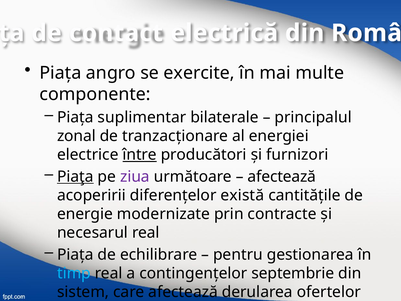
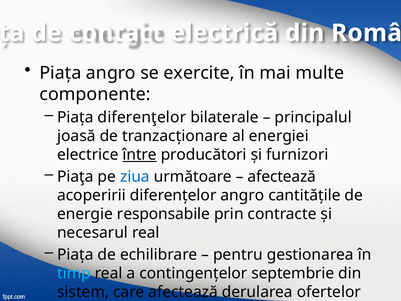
Piaţa suplimentar: suplimentar -> diferenţelor (142, 117)
zonal: zonal -> joasă (76, 136)
Piaţa underline: present -> none (75, 176)
ziua colour: purple -> blue (135, 176)
diferenţelor există: există -> angro (242, 195)
modernizate: modernizate -> responsabile (164, 214)
